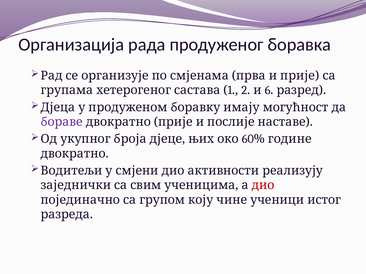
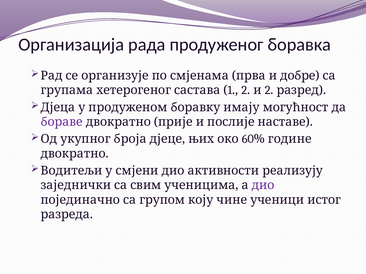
и прије: прије -> добре (300, 76)
и 6: 6 -> 2 (268, 90)
дио colour: red -> purple (263, 186)
